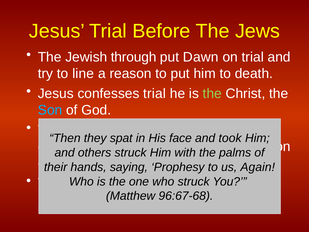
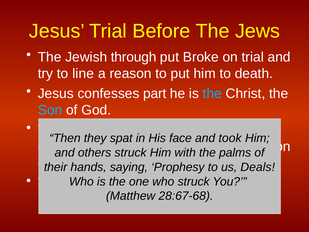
Dawn: Dawn -> Broke (201, 57)
confesses trial: trial -> part (155, 93)
the colour: light green -> light blue (212, 93)
Again: Again -> Deals (258, 167)
96:67-68: 96:67-68 -> 28:67-68 (186, 196)
